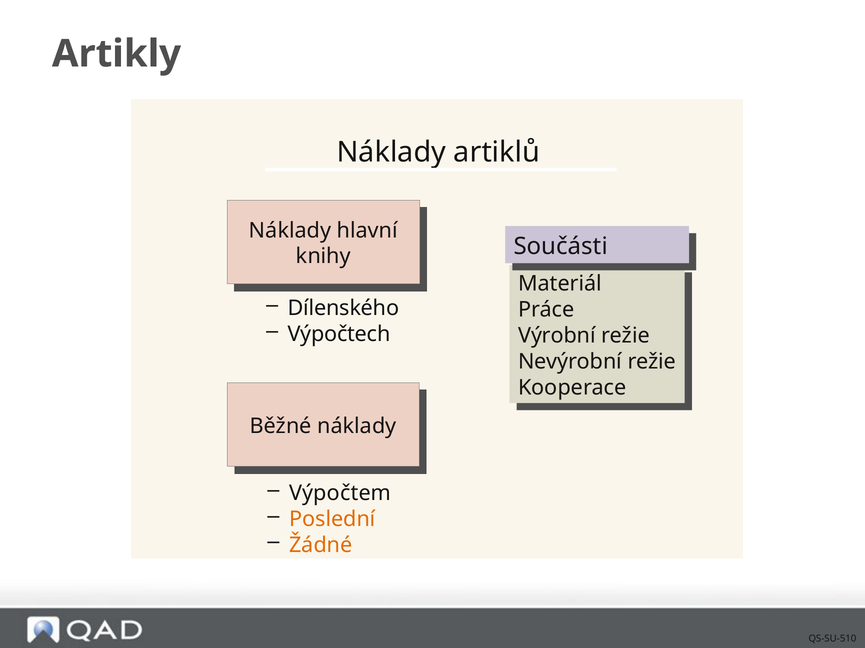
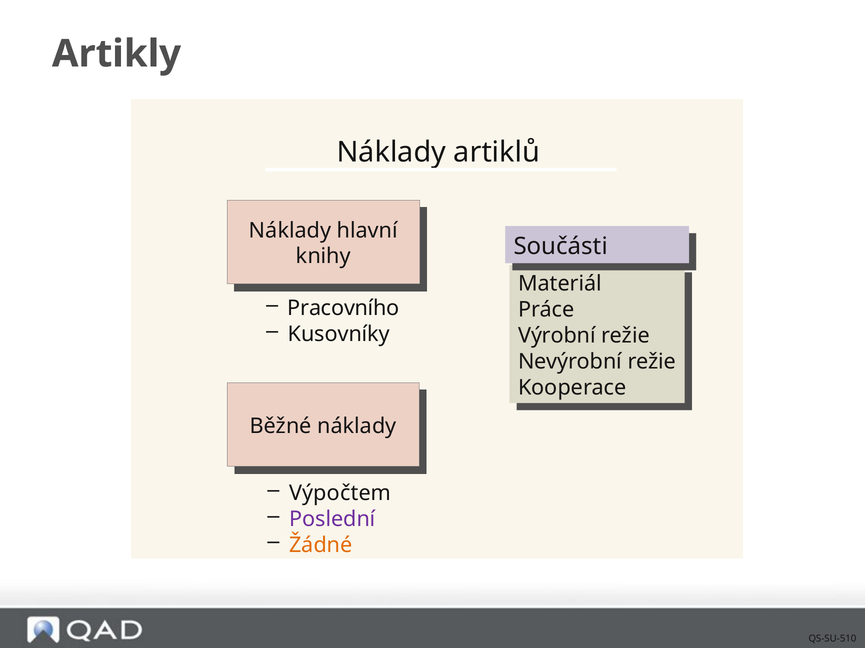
Dílenského: Dílenského -> Pracovního (344, 309)
Výpočtech: Výpočtech -> Kusovníky (339, 335)
Poslední colour: orange -> purple (332, 520)
